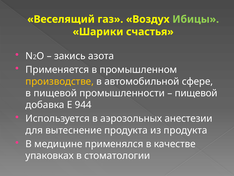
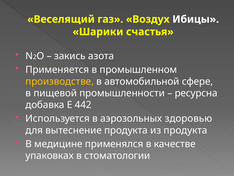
Ибицы colour: light green -> white (196, 19)
пищевой: пищевой -> ресурсна (196, 93)
944: 944 -> 442 (83, 105)
анестезии: анестезии -> здоровью (188, 118)
